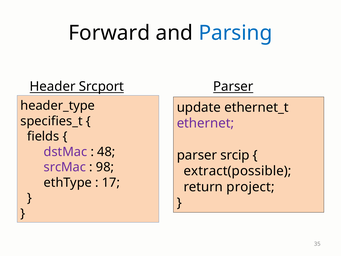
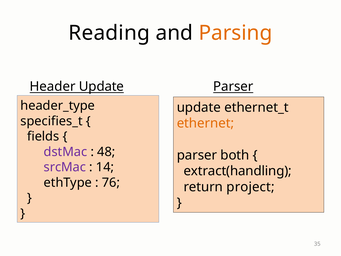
Forward: Forward -> Reading (109, 33)
Parsing colour: blue -> orange (235, 33)
Header Srcport: Srcport -> Update (101, 86)
ethernet colour: purple -> orange (205, 123)
srcip: srcip -> both (235, 155)
98: 98 -> 14 (105, 167)
extract(possible: extract(possible -> extract(handling (238, 171)
17: 17 -> 76 (111, 182)
